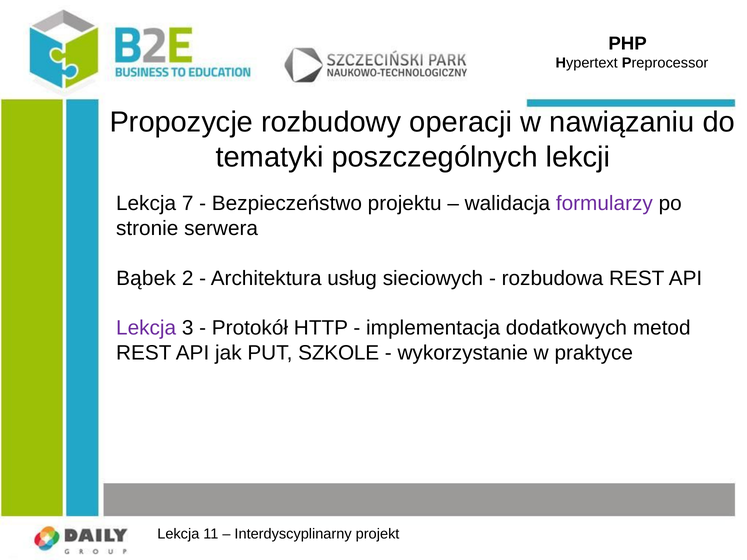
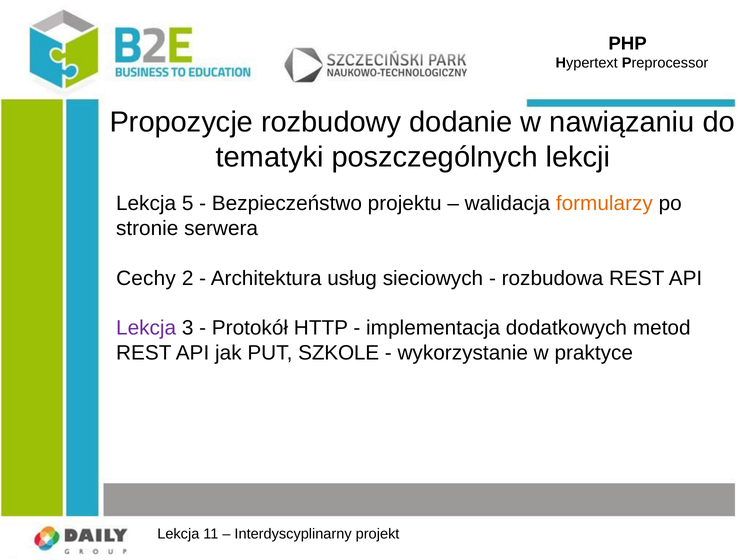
operacji: operacji -> dodanie (461, 122)
7: 7 -> 5 (188, 204)
formularzy colour: purple -> orange (604, 204)
Bąbek: Bąbek -> Cechy (146, 278)
